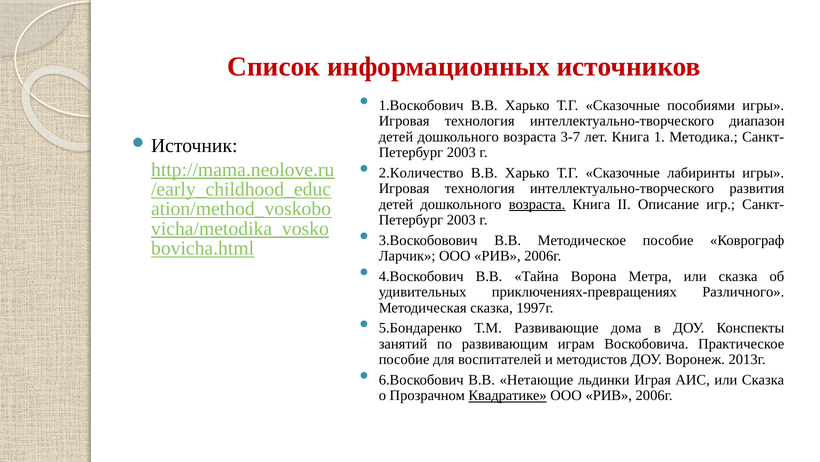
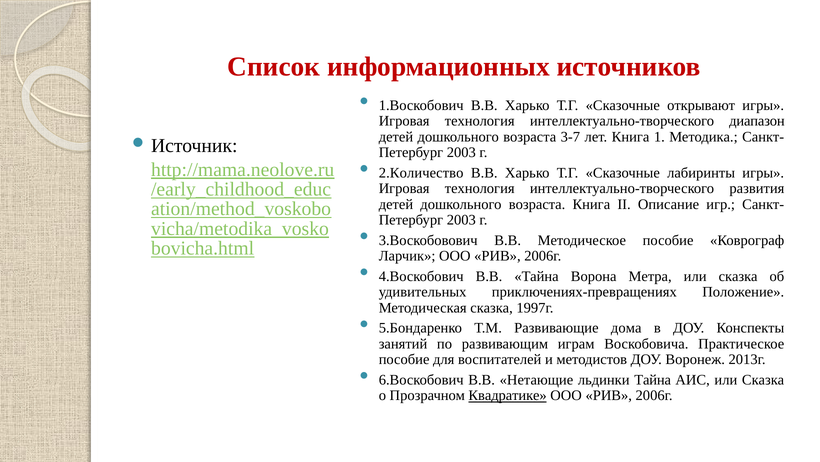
пособиями: пособиями -> открывают (701, 105)
возраста underline: present -> none (537, 204)
Различного: Различного -> Положение (743, 292)
льдинки Играя: Играя -> Тайна (653, 379)
